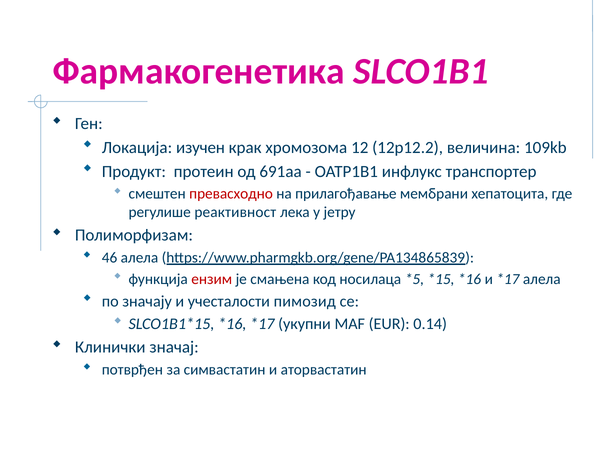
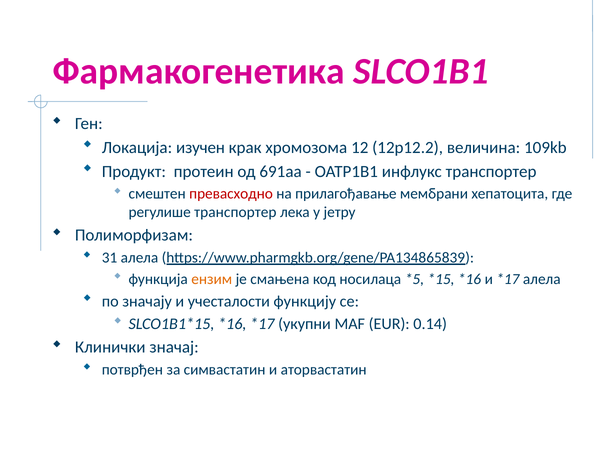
регулише реактивност: реактивност -> транспортер (235, 212)
46: 46 -> 31 (110, 257)
ензим colour: red -> orange (212, 279)
пимозид: пимозид -> функцију (305, 301)
